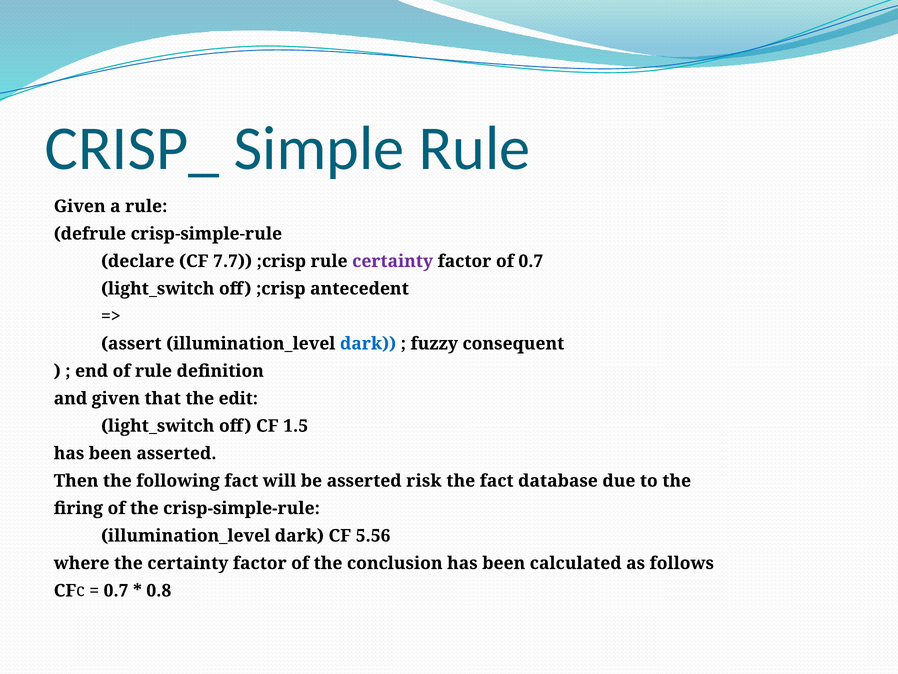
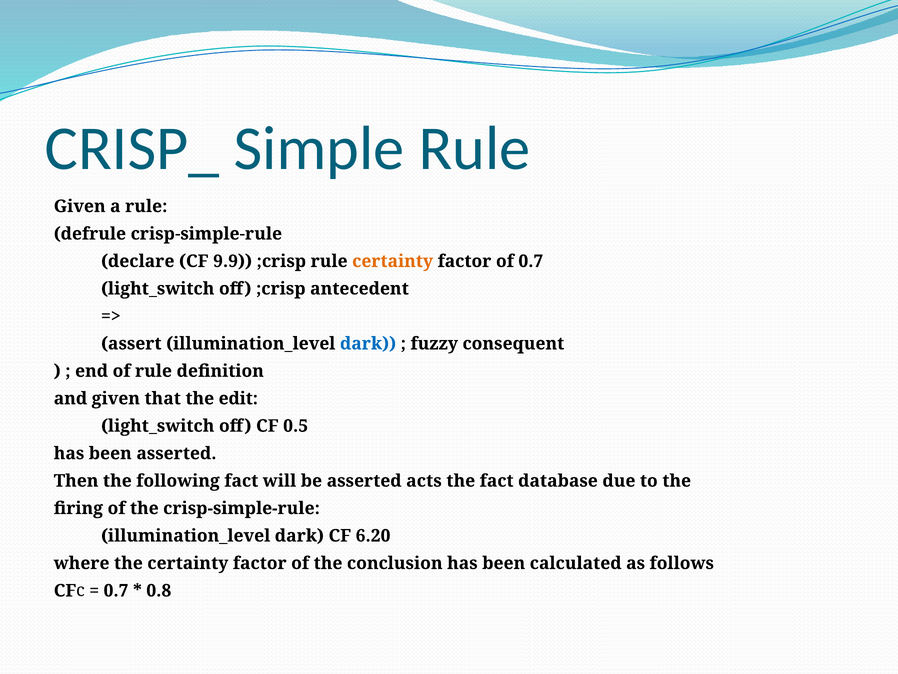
7.7: 7.7 -> 9.9 (233, 261)
certainty colour: purple -> orange (393, 261)
1.5: 1.5 -> 0.5 (296, 426)
risk: risk -> acts (424, 481)
5.56: 5.56 -> 6.20 (373, 535)
